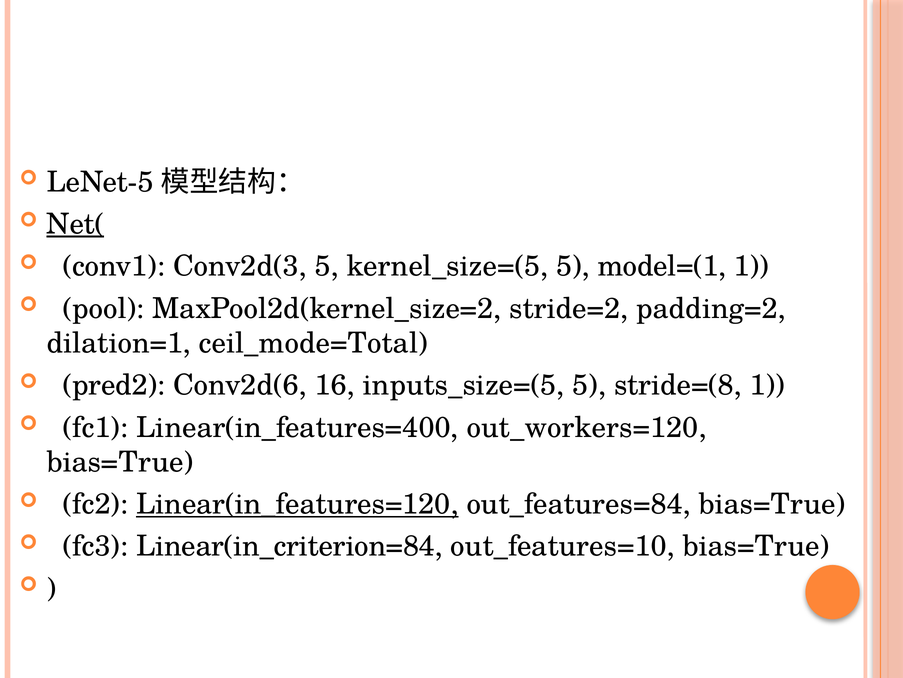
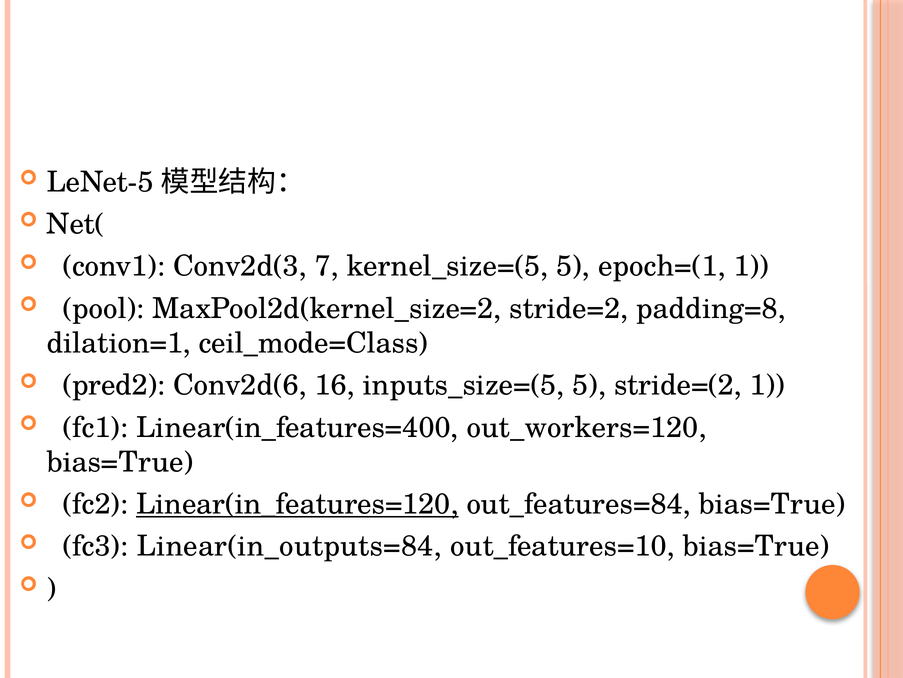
Net( underline: present -> none (75, 224)
Conv2d(3 5: 5 -> 7 (327, 266)
model=(1: model=(1 -> epoch=(1 (662, 266)
padding=2: padding=2 -> padding=8 (711, 308)
ceil_mode=Total: ceil_mode=Total -> ceil_mode=Class (313, 343)
stride=(8: stride=(8 -> stride=(2 (678, 385)
Linear(in_criterion=84: Linear(in_criterion=84 -> Linear(in_outputs=84 (289, 546)
